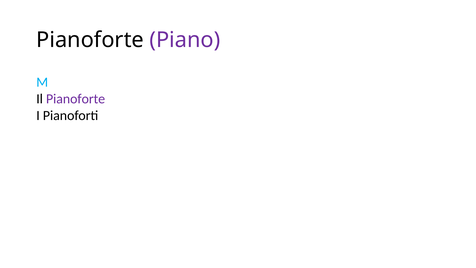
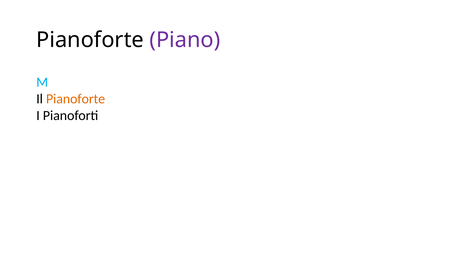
Pianoforte colour: purple -> orange (76, 99)
